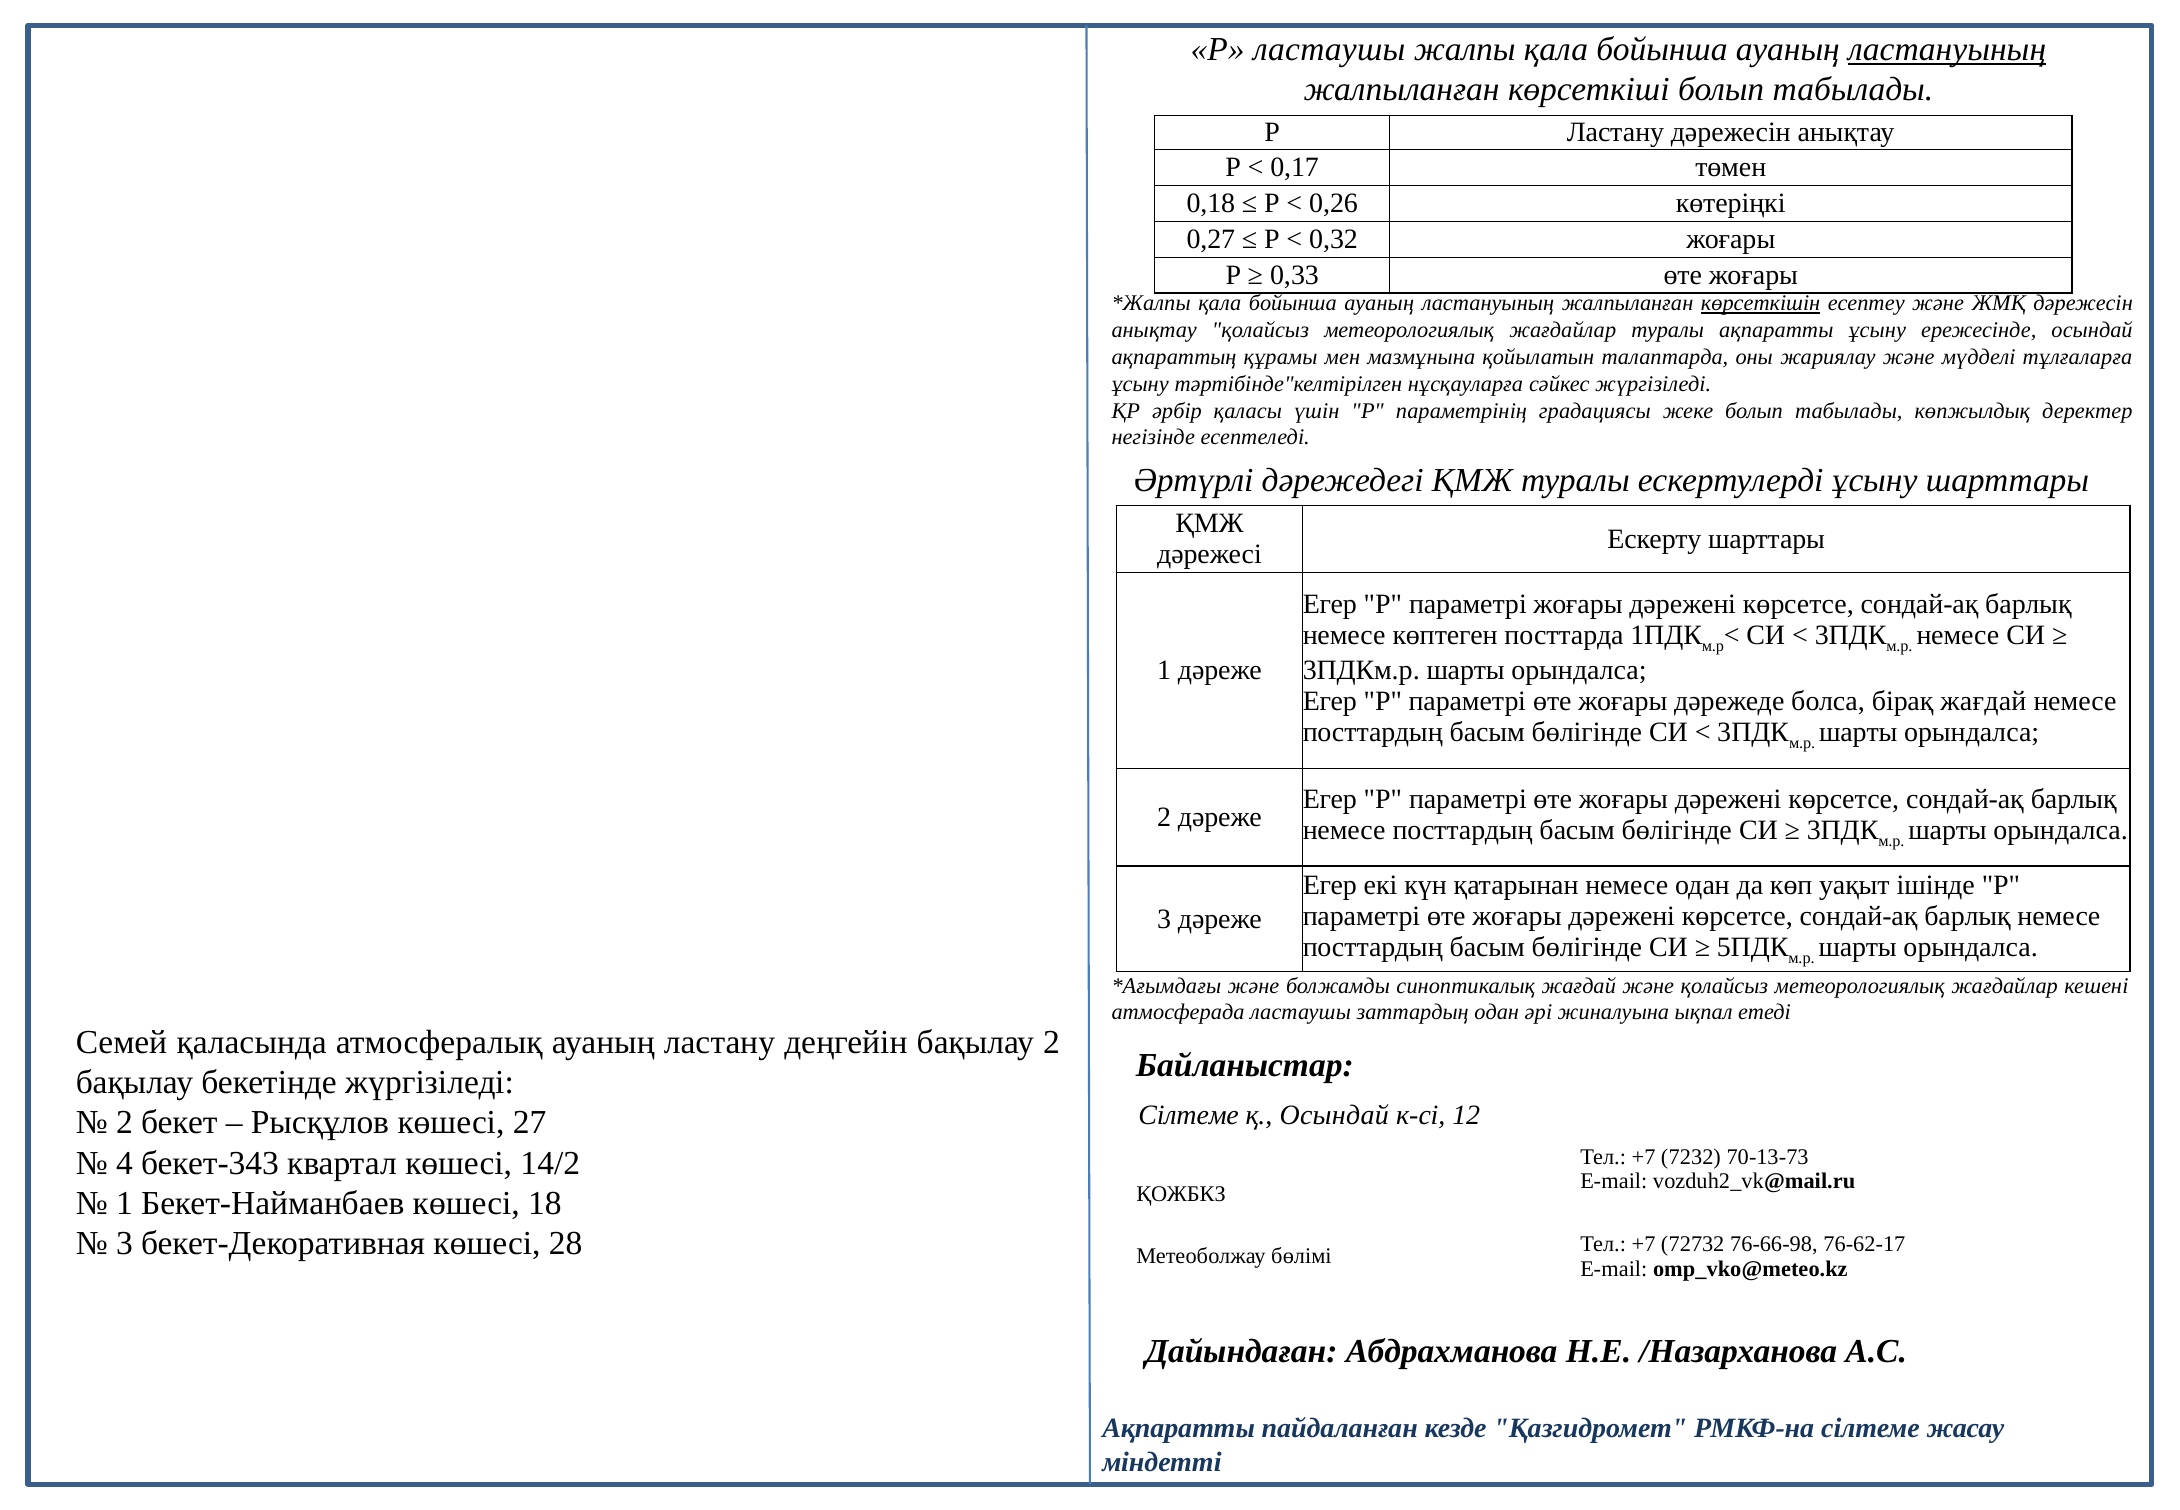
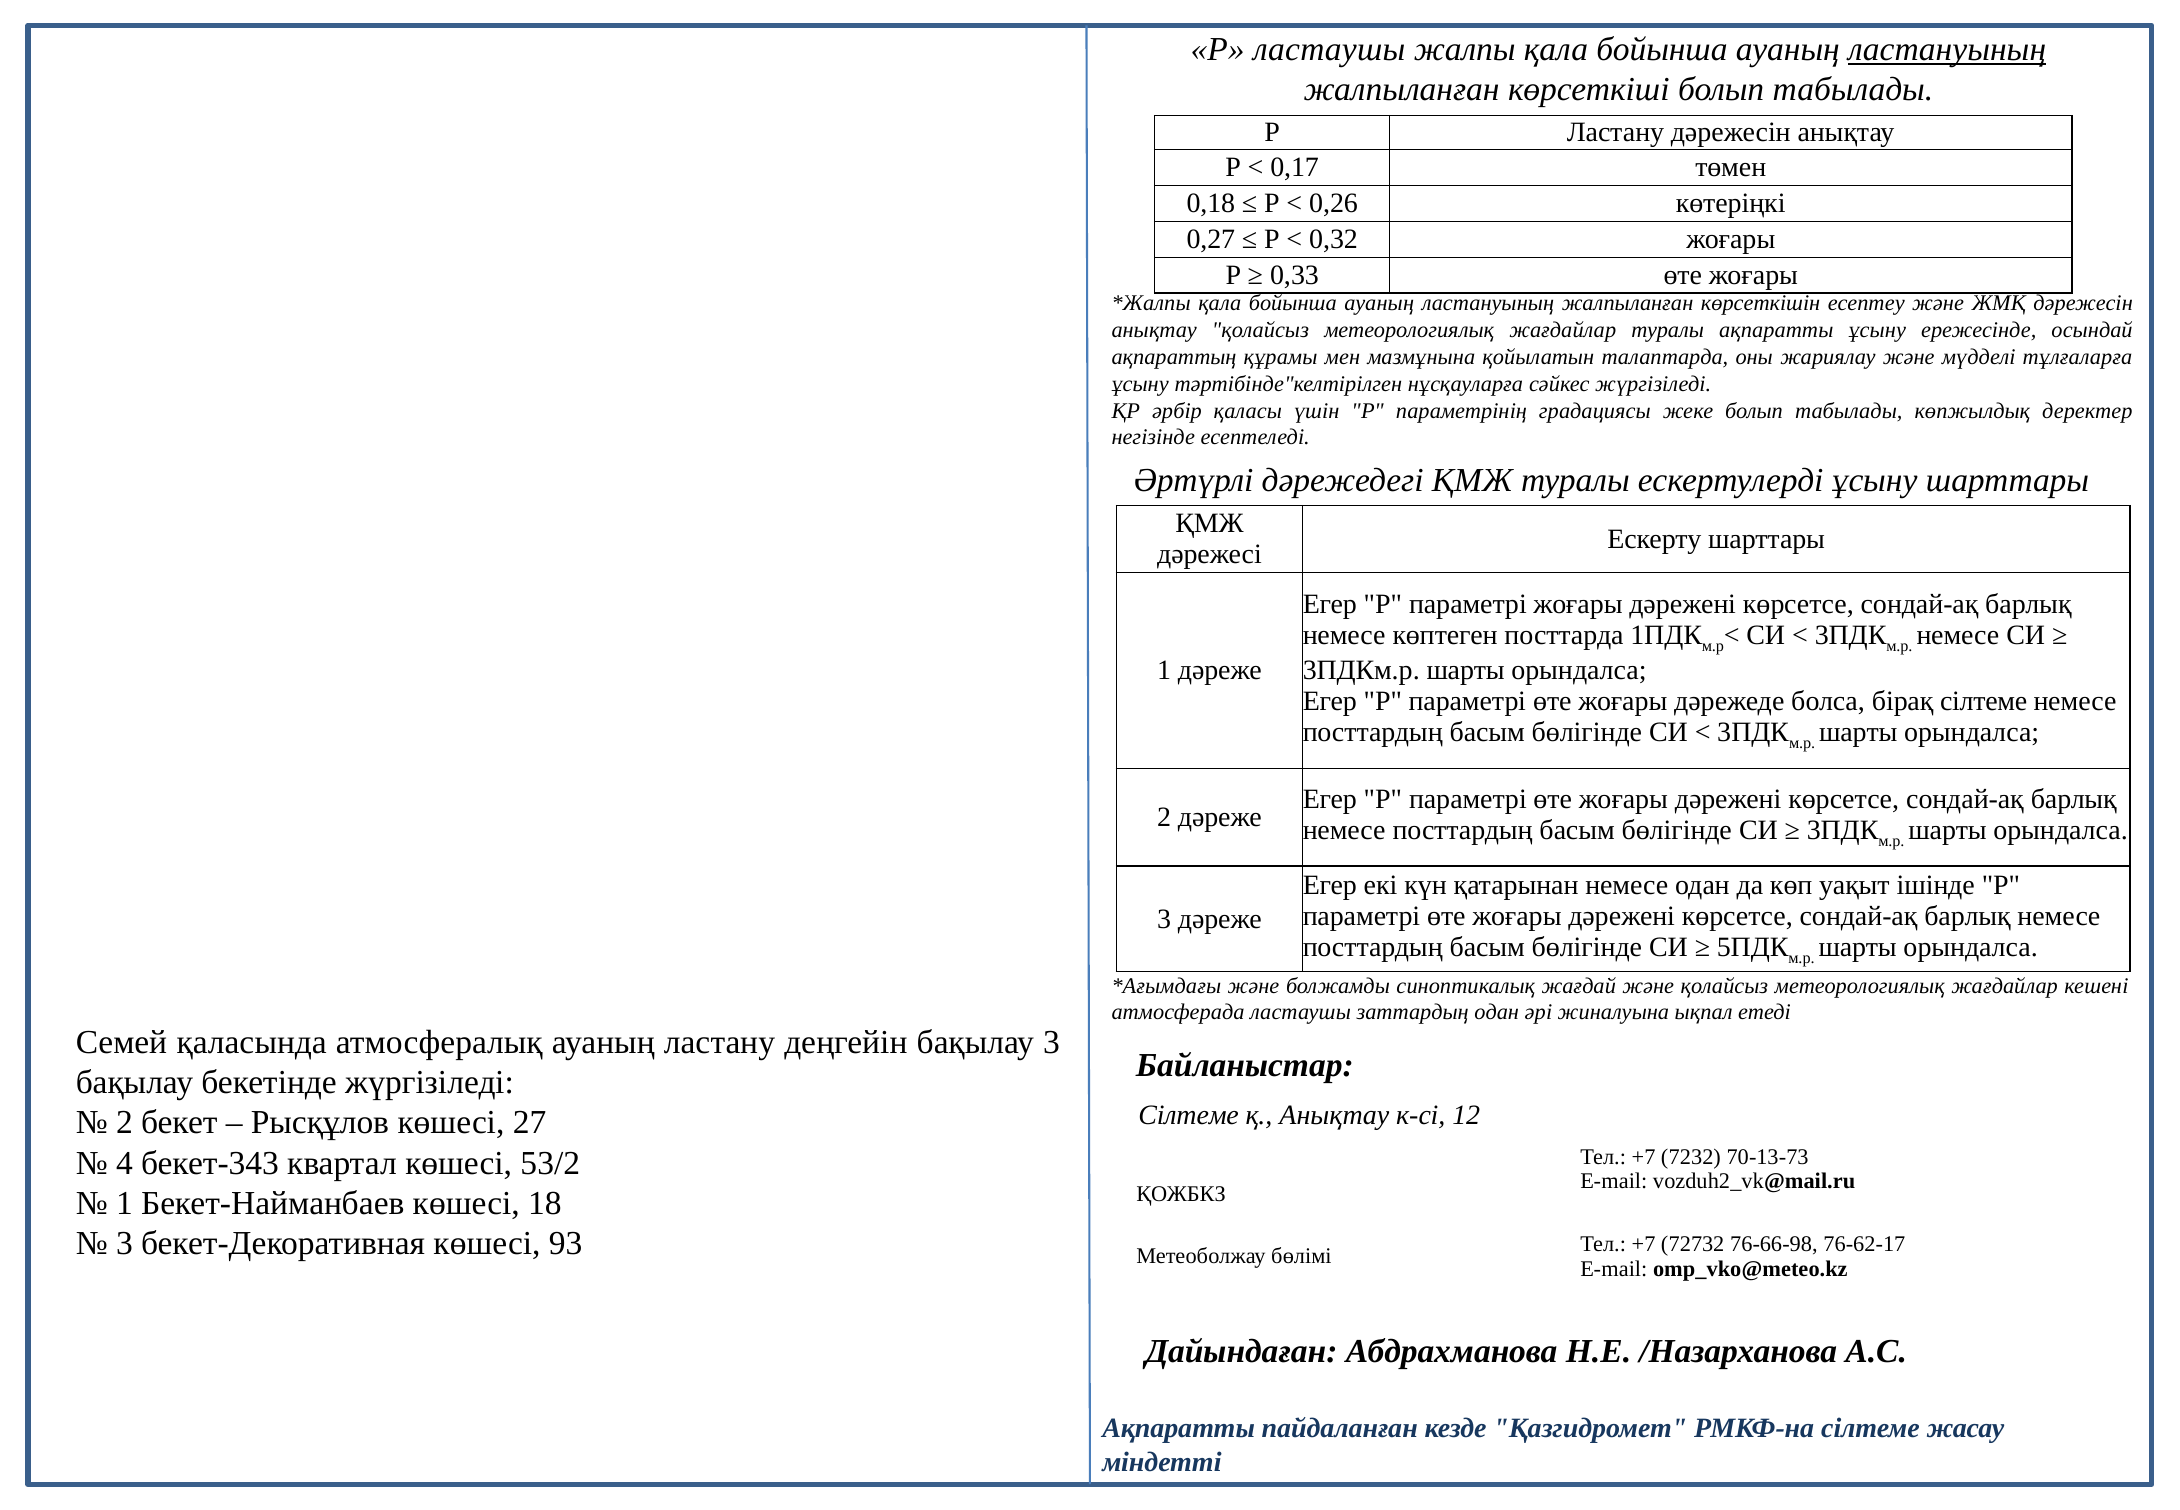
көрсеткішін underline: present -> none (1761, 303)
бірақ жағдай: жағдай -> сілтеме (1984, 701)
бақылау 2: 2 -> 3 (1052, 1042)
қ Осындай: Осындай -> Анықтау (1334, 1115)
14/2: 14/2 -> 53/2 (550, 1163)
28: 28 -> 93 (566, 1243)
